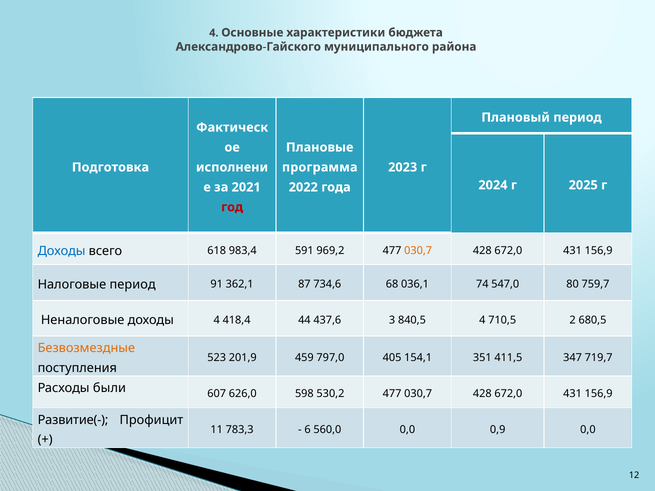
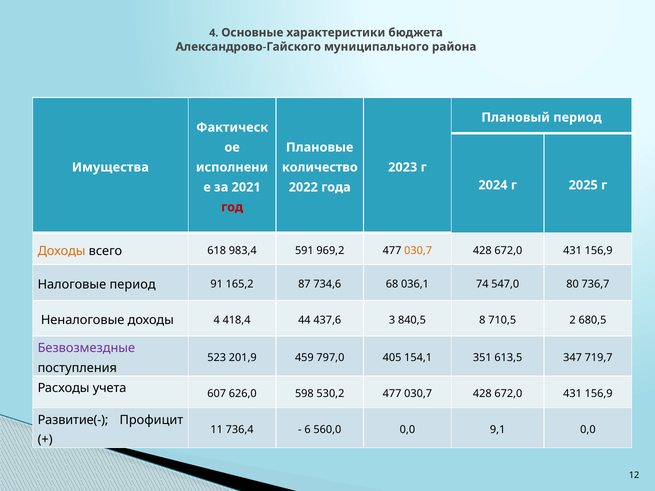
Подготовка: Подготовка -> Имущества (110, 167)
программа: программа -> количество (320, 167)
Доходы colour: blue -> orange (62, 251)
362,1: 362,1 -> 165,2 (240, 284)
759,7: 759,7 -> 736,7 (596, 284)
840,5 4: 4 -> 8 (482, 320)
Безвозмездные colour: orange -> purple (86, 348)
411,5: 411,5 -> 613,5 (508, 358)
были: были -> учета (110, 388)
783,3: 783,3 -> 736,4 (240, 430)
0,9: 0,9 -> 9,1 (498, 430)
